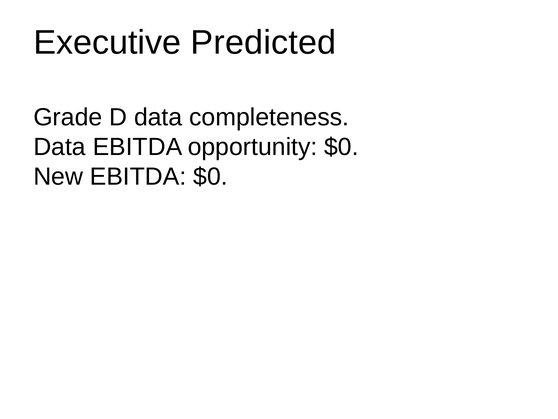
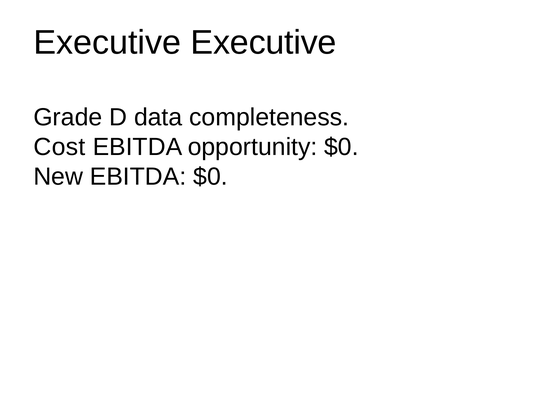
Executive Predicted: Predicted -> Executive (264, 42)
Data: Data -> Cost (59, 147)
